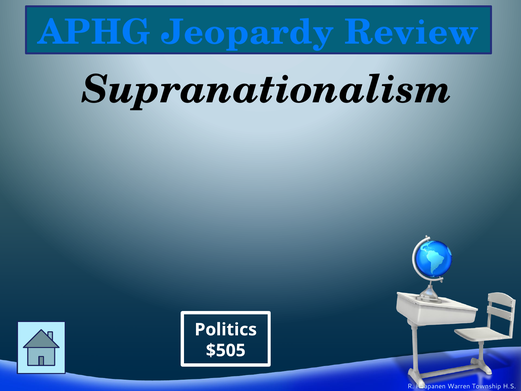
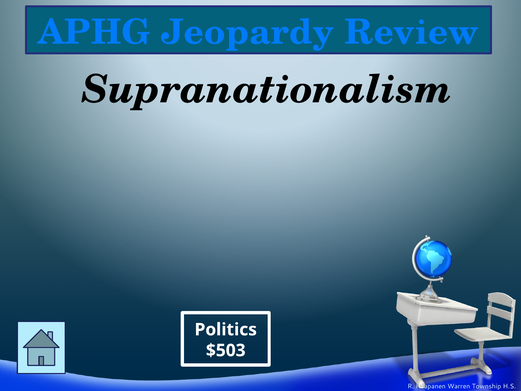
$505: $505 -> $503 (226, 350)
